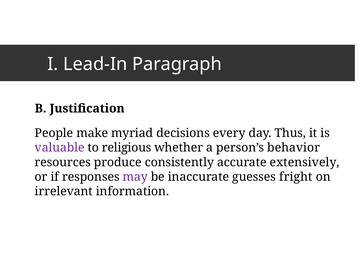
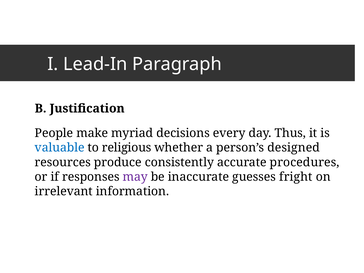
valuable colour: purple -> blue (60, 148)
behavior: behavior -> designed (294, 148)
extensively: extensively -> procedures (305, 162)
